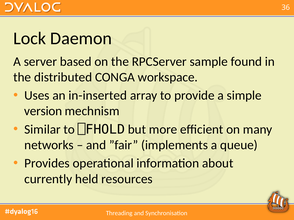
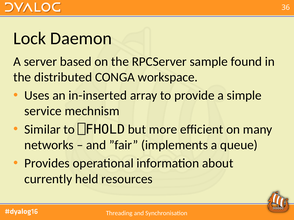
version: version -> service (43, 111)
